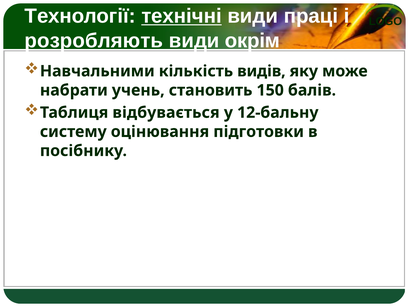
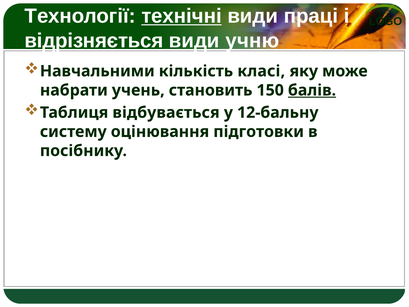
розробляють: розробляють -> відрізняється (94, 41)
окрім: окрім -> учню (252, 41)
видів: видів -> класі (261, 71)
балів underline: none -> present (312, 90)
